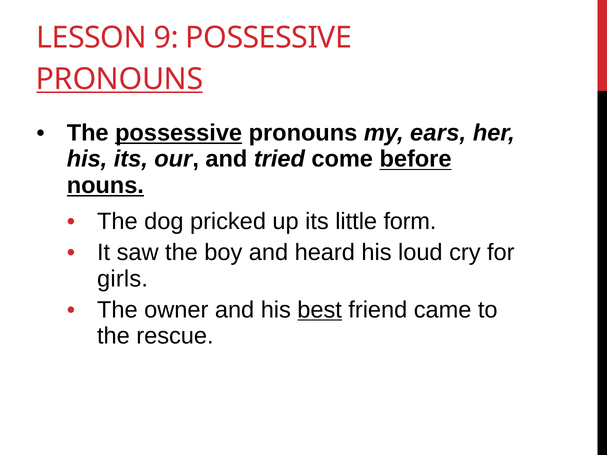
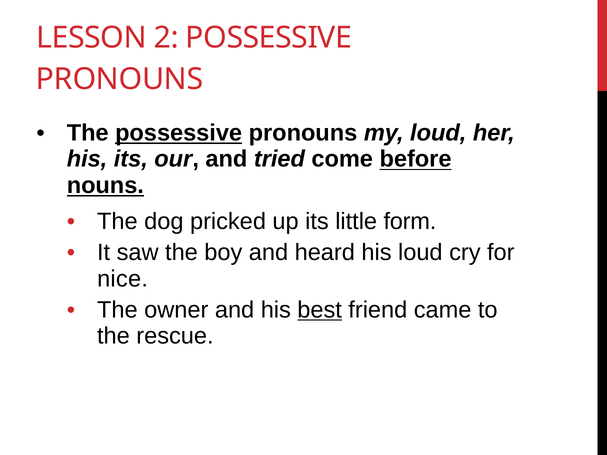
9: 9 -> 2 (166, 38)
PRONOUNS underline: present -> none (120, 79)
my ears: ears -> loud (438, 133)
girls: girls -> nice (123, 279)
